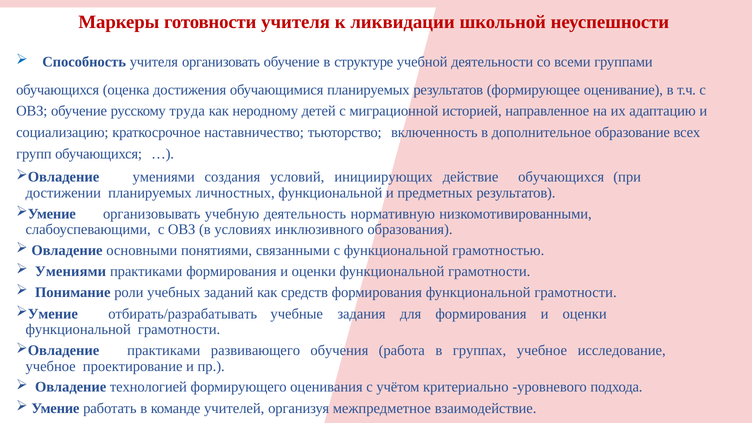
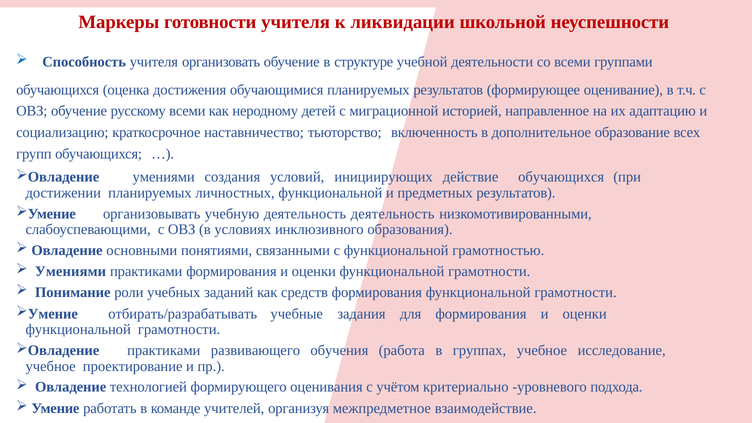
русскому труда: труда -> всеми (187, 111)
деятельность нормативную: нормативную -> деятельность (393, 214)
